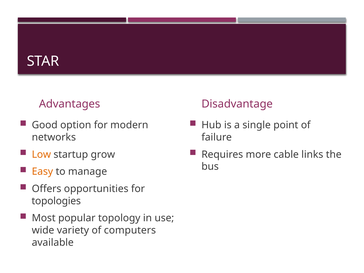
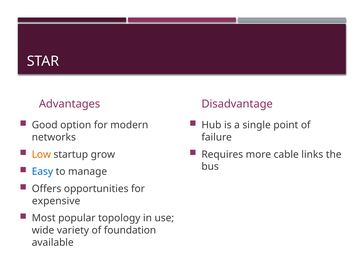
Easy colour: orange -> blue (42, 172)
topologies: topologies -> expensive (56, 201)
computers: computers -> foundation (130, 230)
